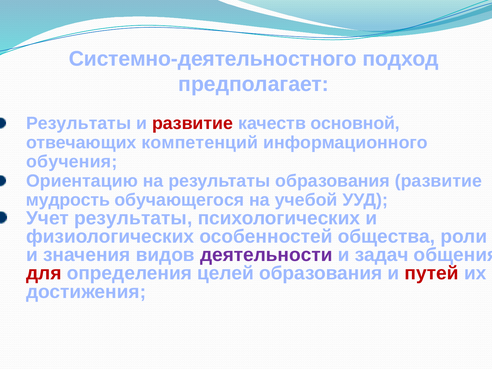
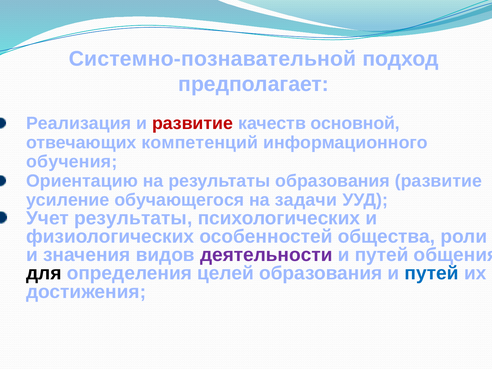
Системно-деятельностного: Системно-деятельностного -> Системно-познавательной (213, 59)
Результаты: Результаты -> Реализация (79, 123)
мудрость: мудрость -> усиление (68, 200)
учебой: учебой -> задачи (306, 200)
задач: задач -> путей (382, 255)
для colour: red -> black (44, 273)
путей colour: red -> blue (432, 273)
